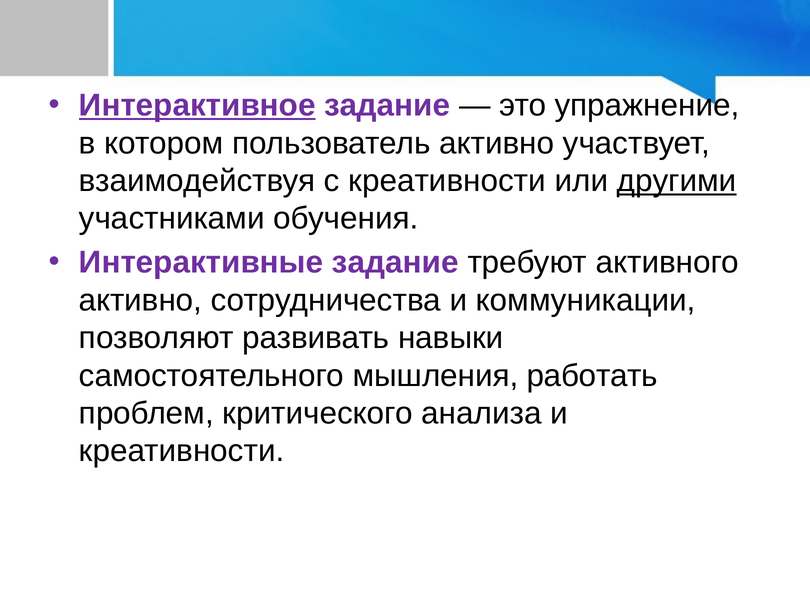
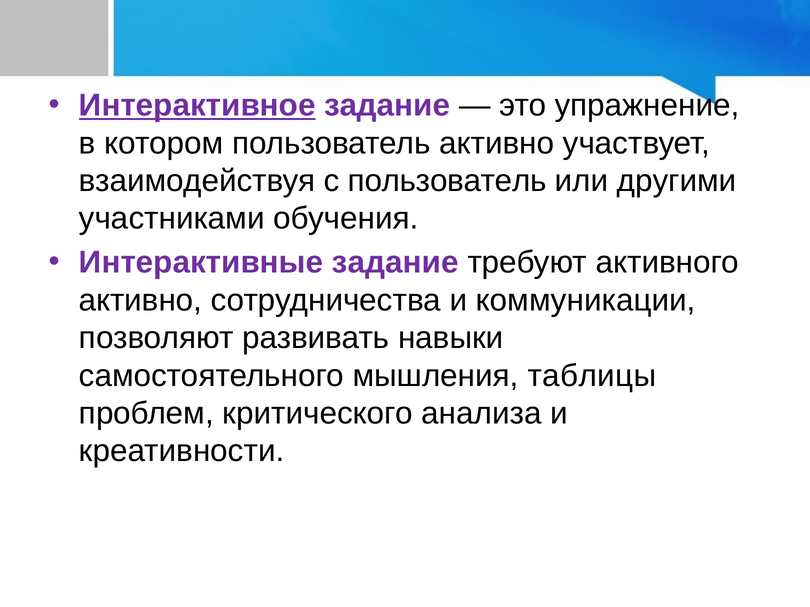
с креативности: креативности -> пользователь (447, 181)
другими underline: present -> none (677, 181)
работать: работать -> таблицы (592, 376)
